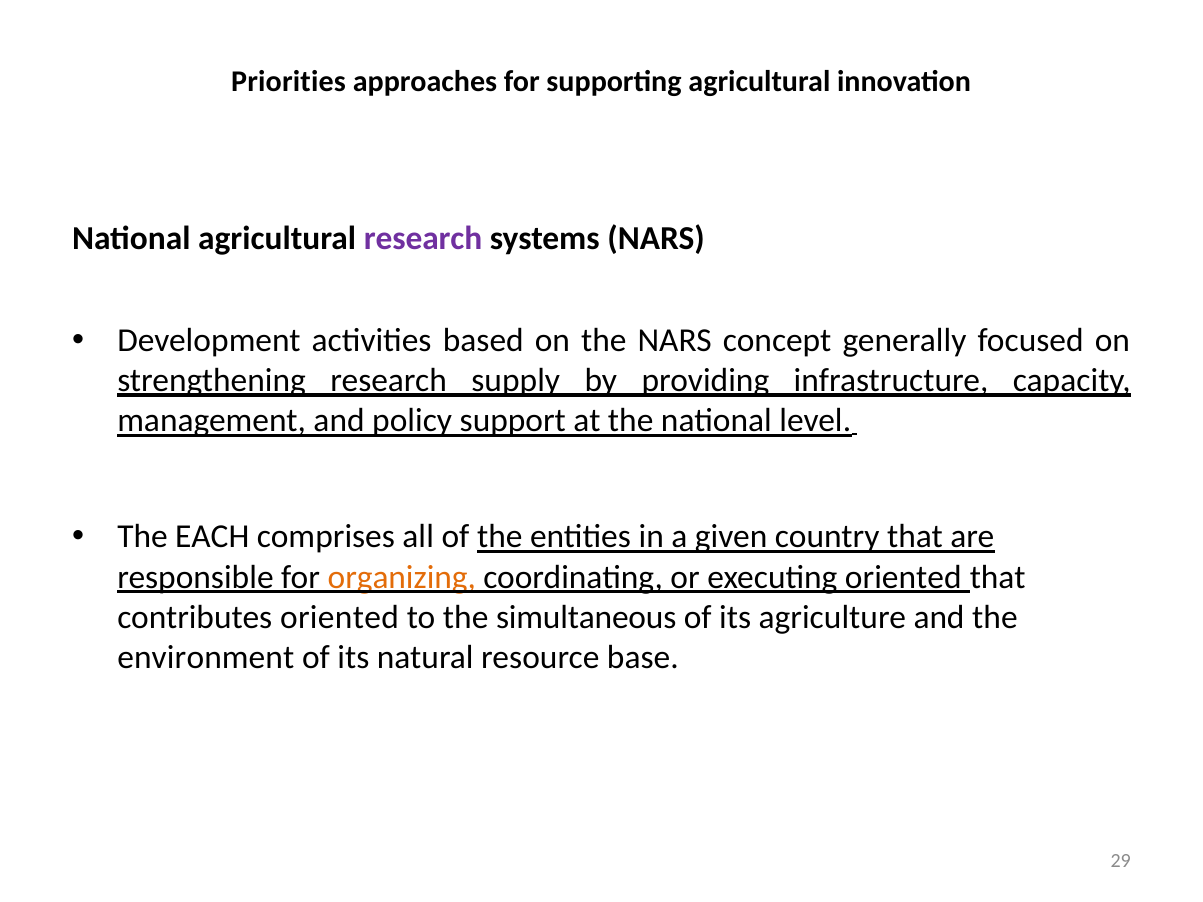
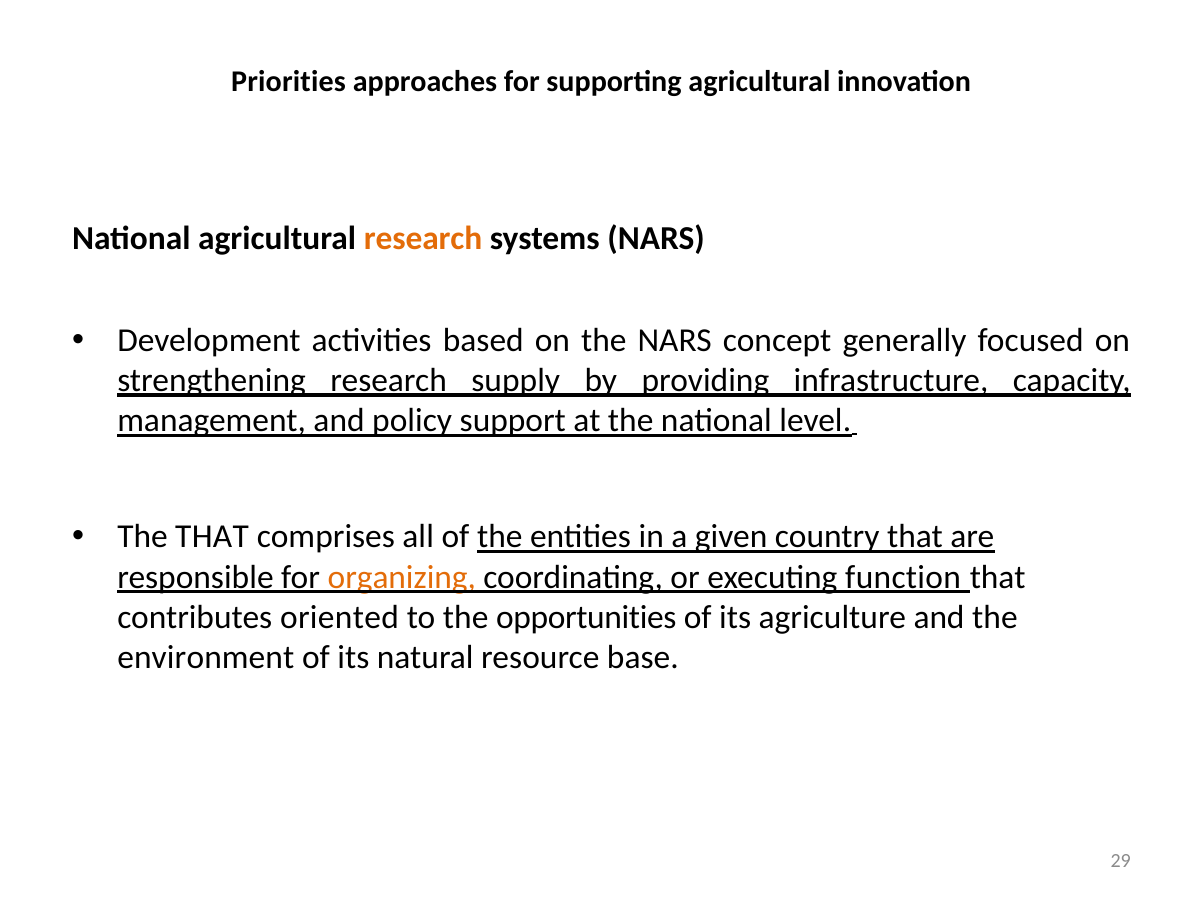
research colour: purple -> orange (423, 239)
The EACH: EACH -> THAT (212, 537)
executing oriented: oriented -> function (903, 577)
simultaneous: simultaneous -> opportunities (586, 617)
